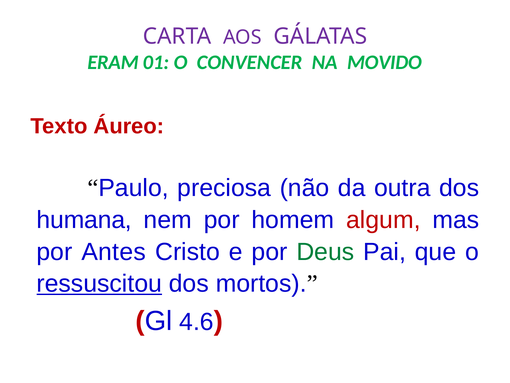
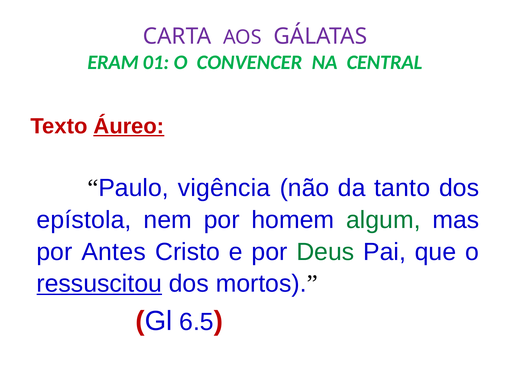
MOVIDO: MOVIDO -> CENTRAL (385, 62)
Áureo underline: none -> present (129, 126)
preciosa: preciosa -> vigência (224, 188)
outra: outra -> tanto (402, 188)
humana: humana -> epístola (84, 220)
algum colour: red -> green (383, 220)
4.6: 4.6 -> 6.5 (196, 322)
